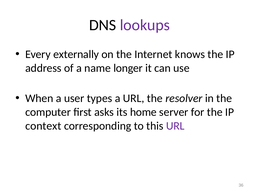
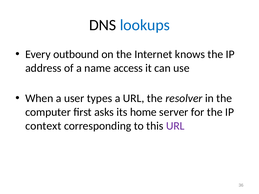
lookups colour: purple -> blue (145, 25)
externally: externally -> outbound (76, 54)
longer: longer -> access (128, 68)
